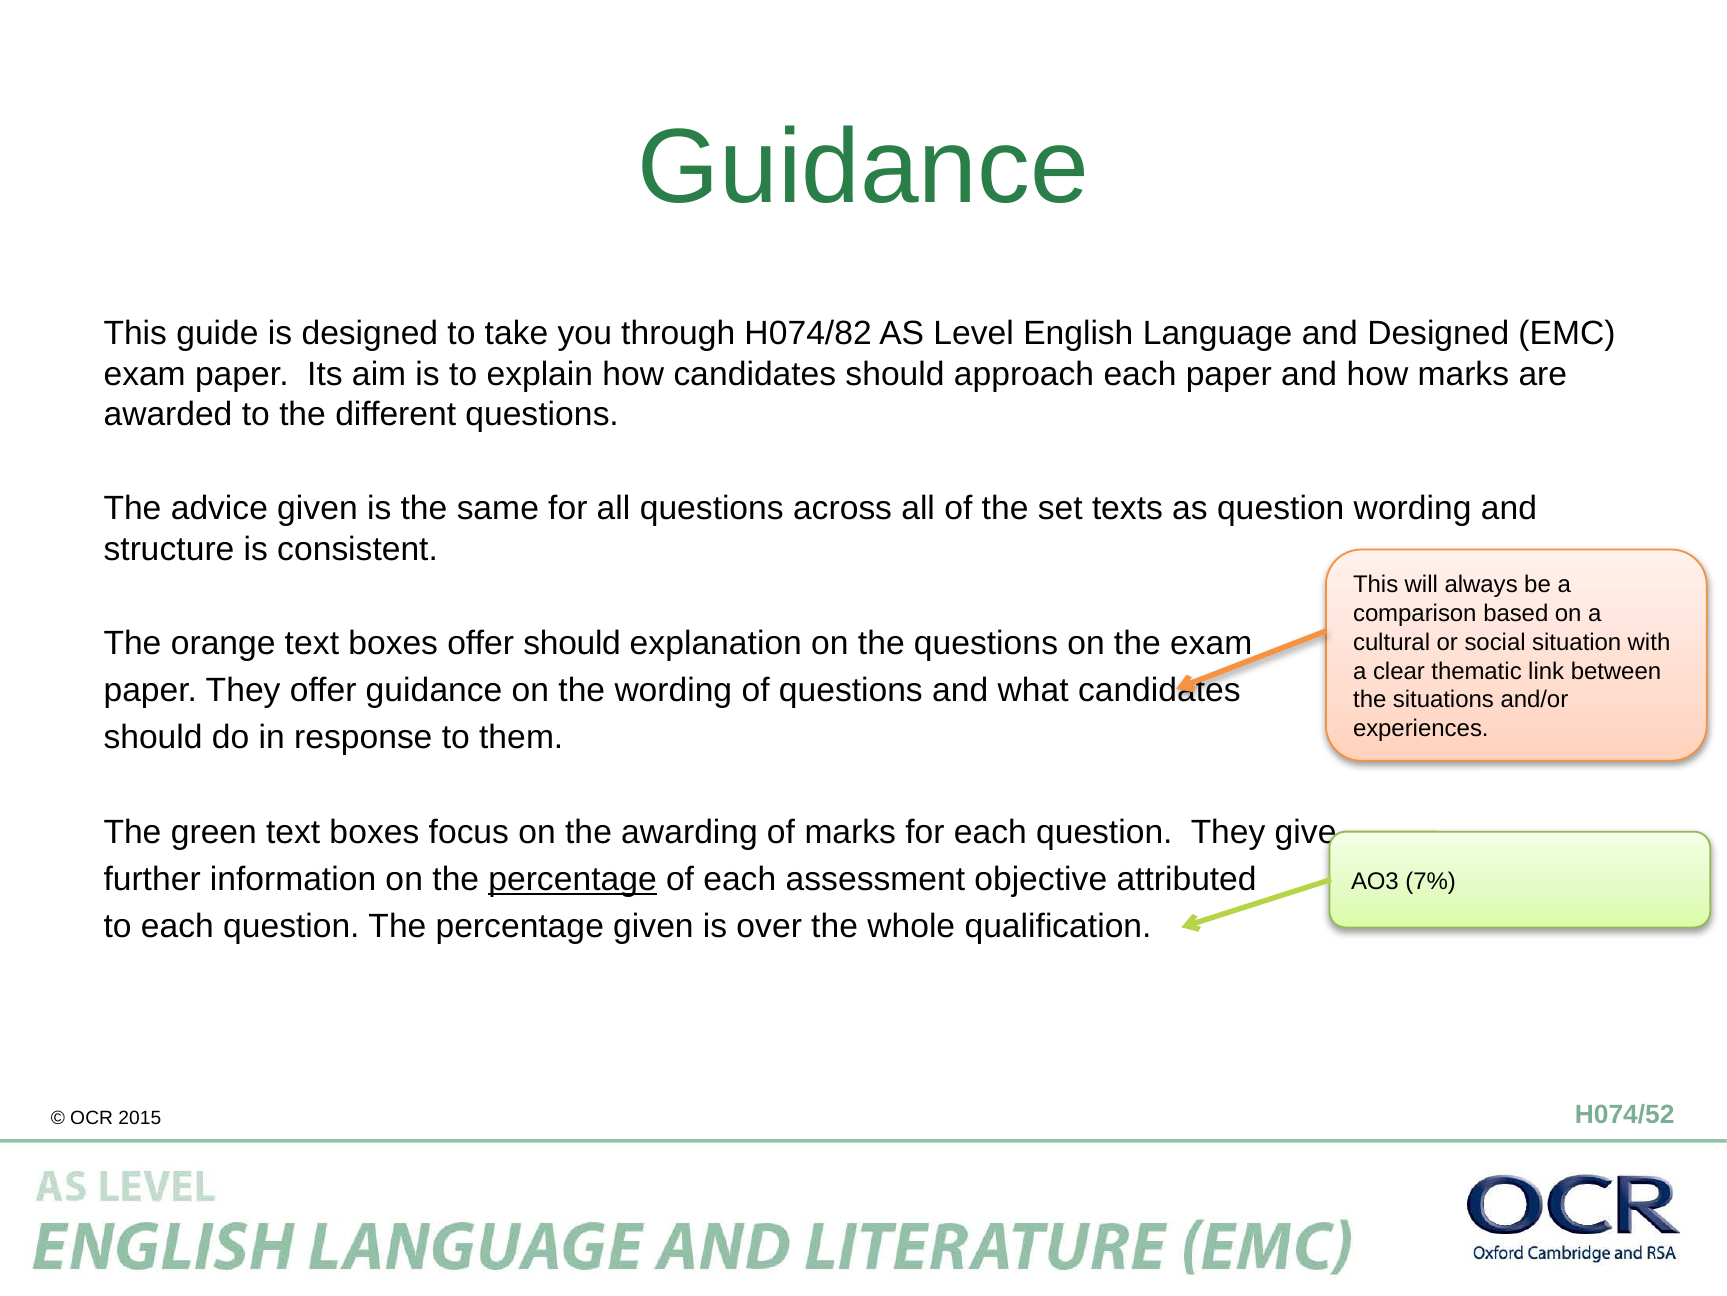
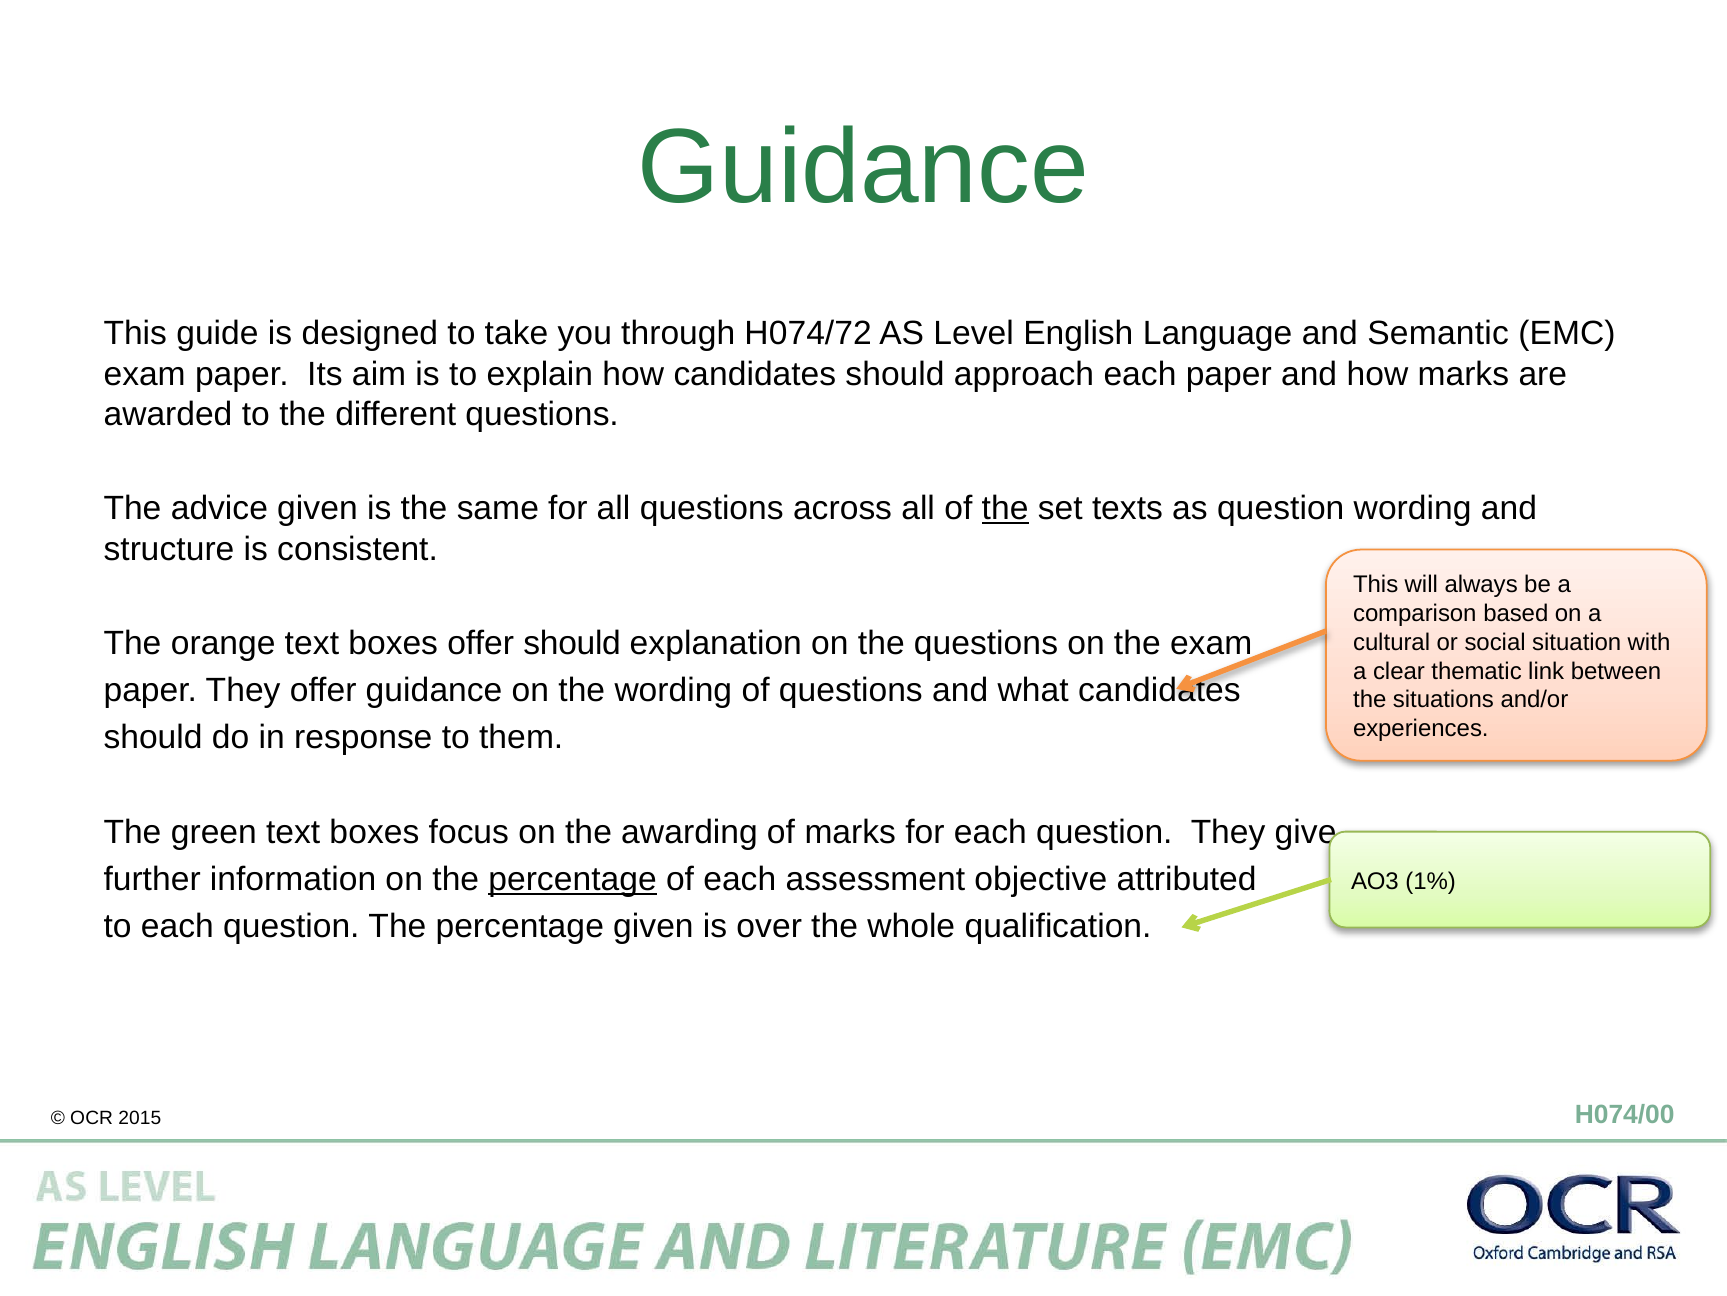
H074/82: H074/82 -> H074/72 (808, 333)
and Designed: Designed -> Semantic (1438, 333)
the underline: none -> present (1005, 508)
7%: 7% -> 1% (1431, 881)
H074/52: H074/52 -> H074/00 (1625, 1114)
